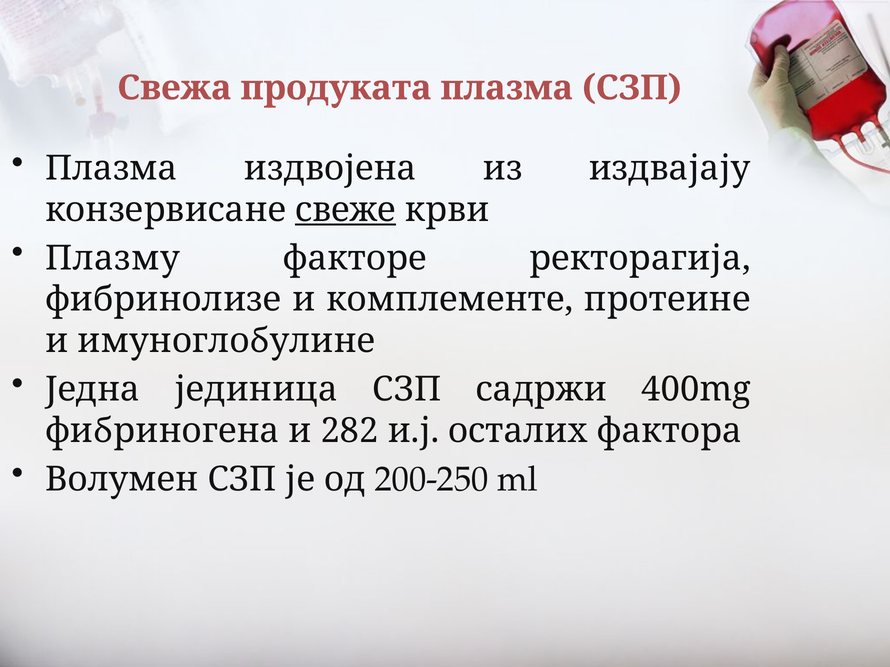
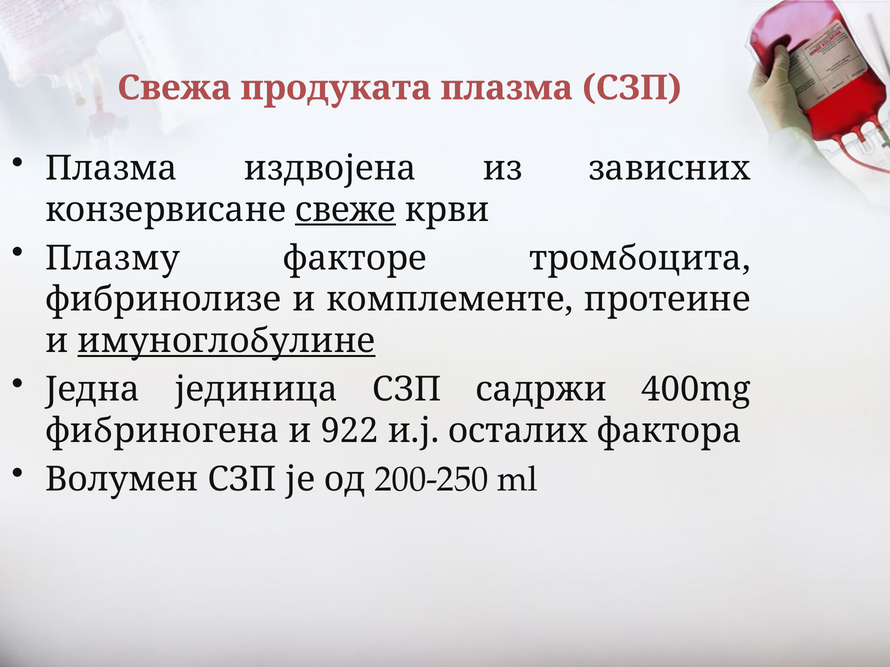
издвајају: издвајају -> зависних (670, 169)
ректорагија: ректорагија -> тромбоцита (640, 258)
имуноглобулине underline: none -> present (226, 341)
282: 282 -> 922 (350, 431)
